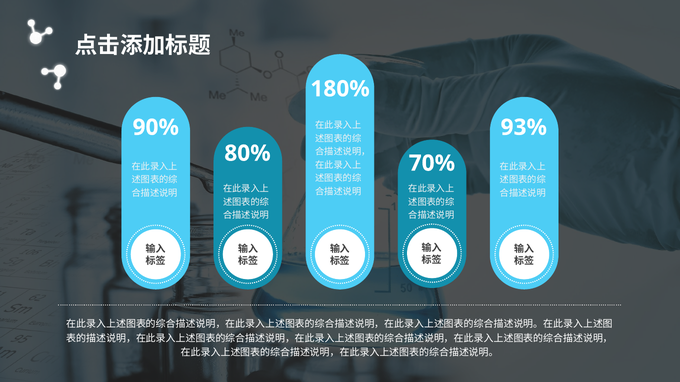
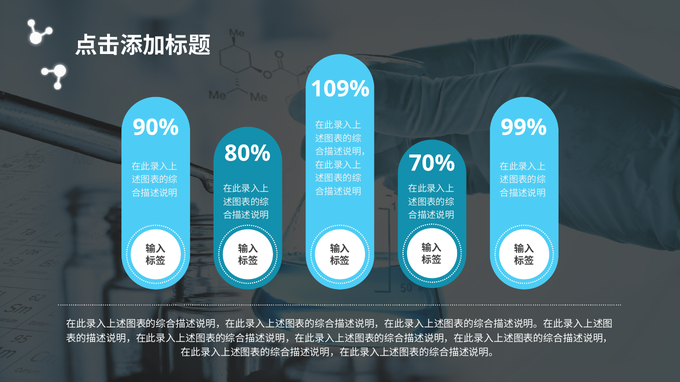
180%: 180% -> 109% (340, 89)
93%: 93% -> 99% (524, 128)
